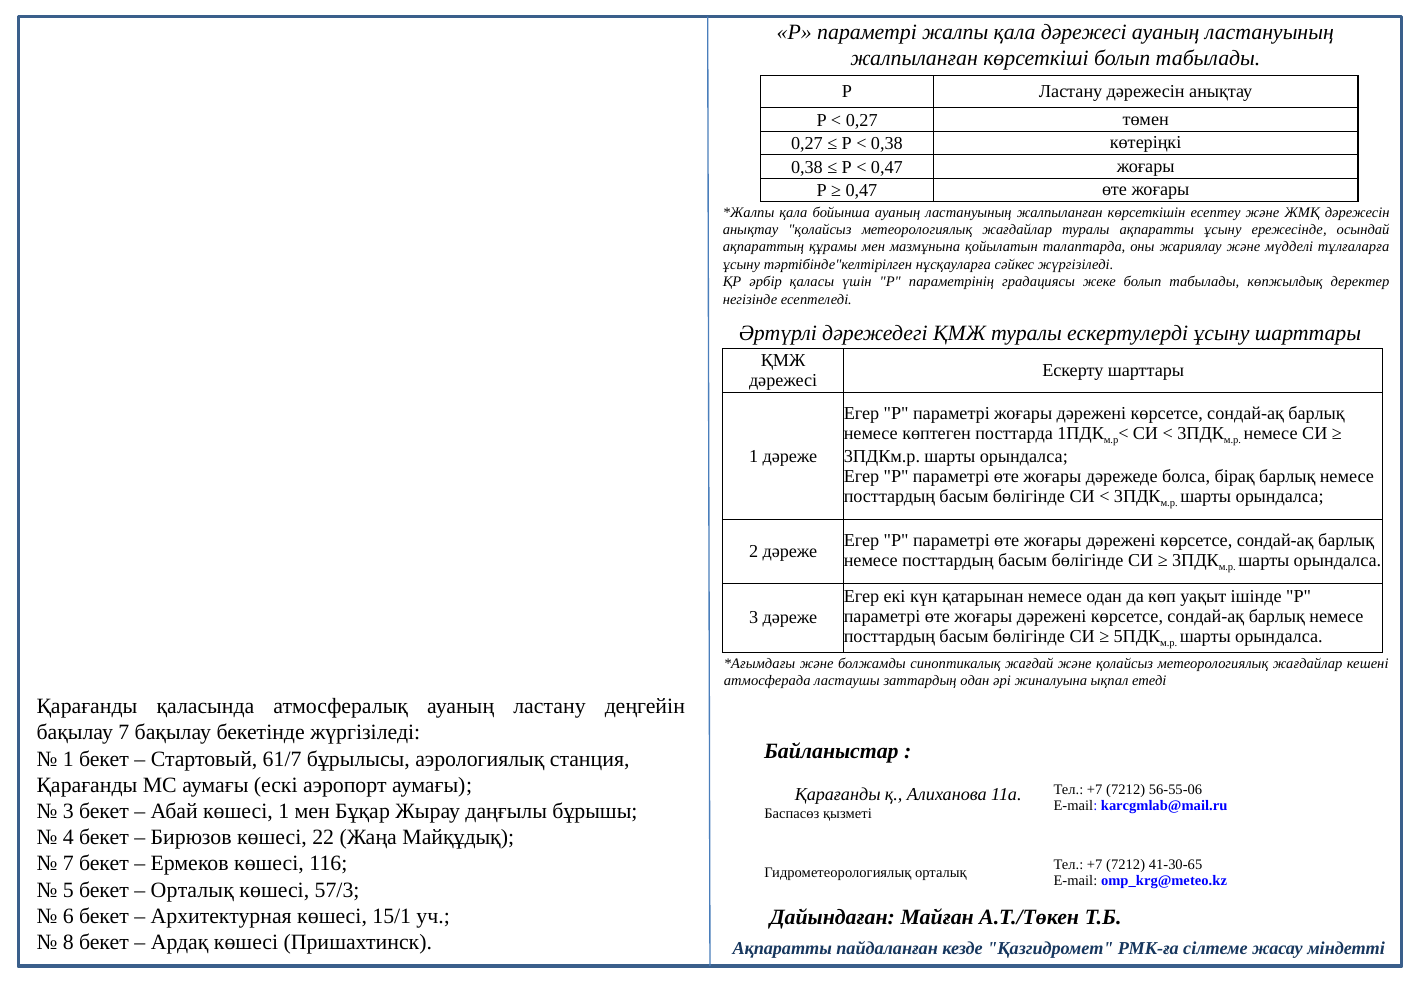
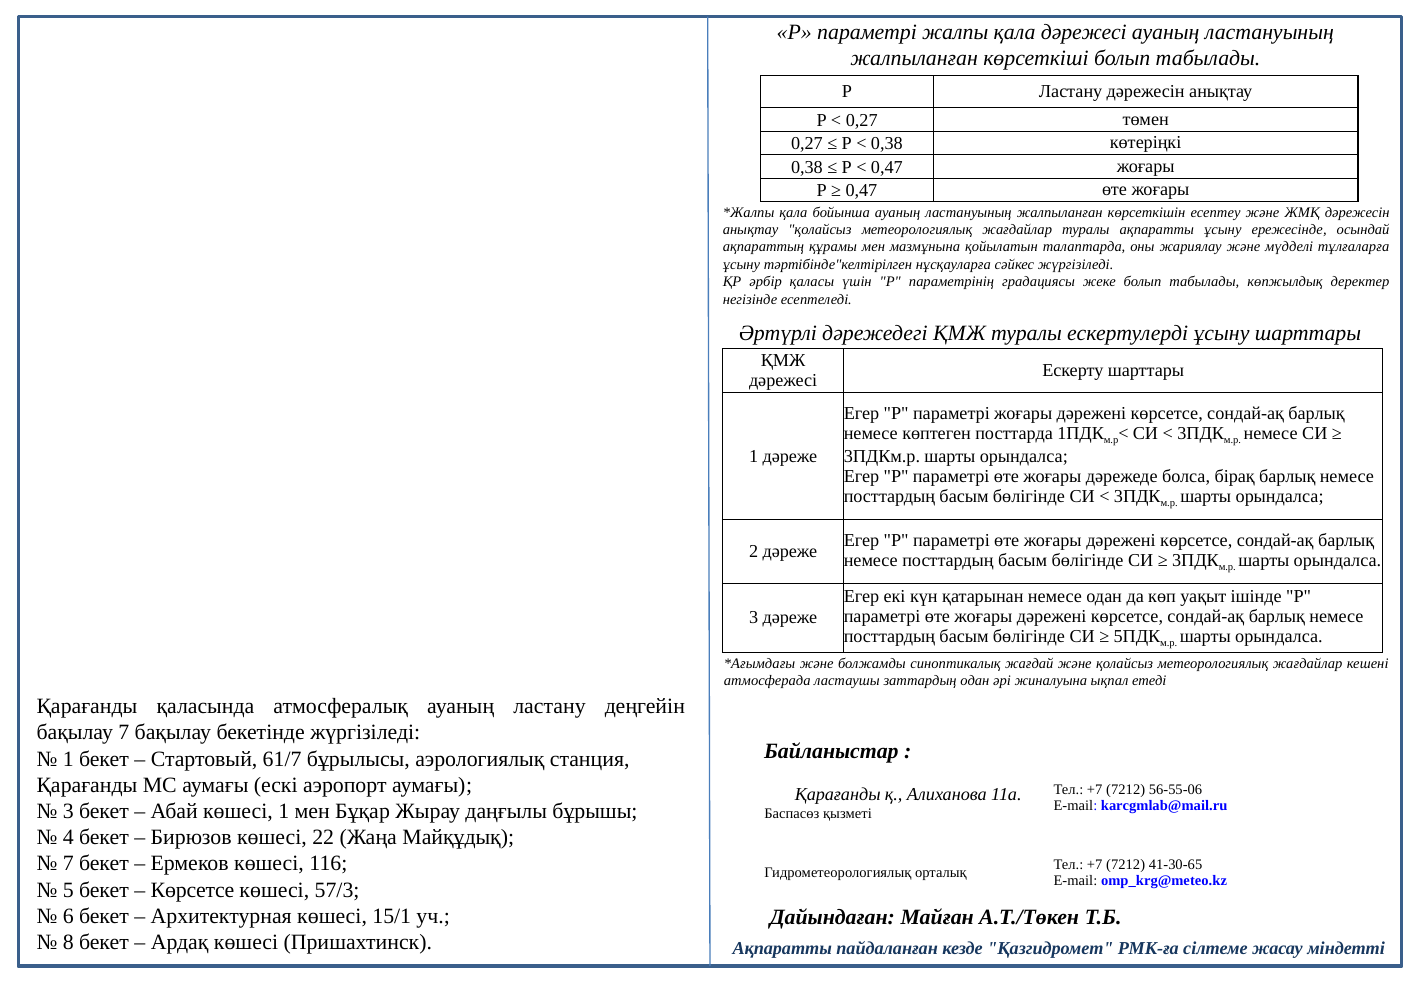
Орталық: Орталық -> Көрсетсе (192, 890)
